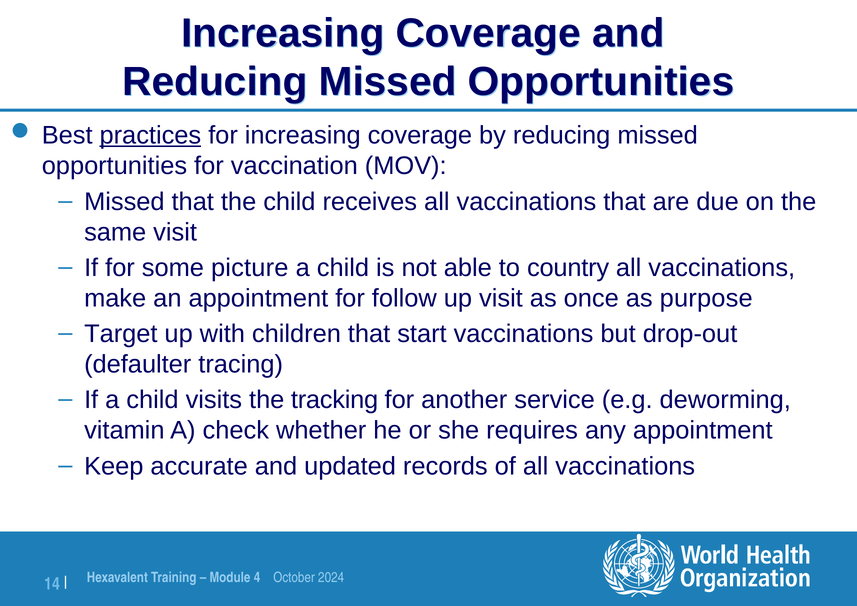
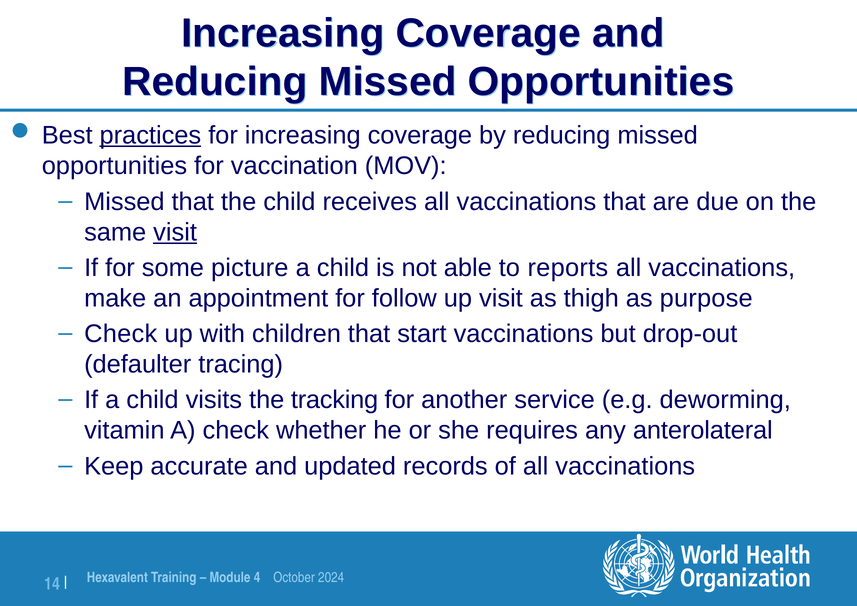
visit underline: none -> present (175, 232)
country: country -> reports (568, 268)
once: once -> thigh (591, 298)
Target: Target -> Check (121, 334)
any appointment: appointment -> anterolateral (703, 431)
